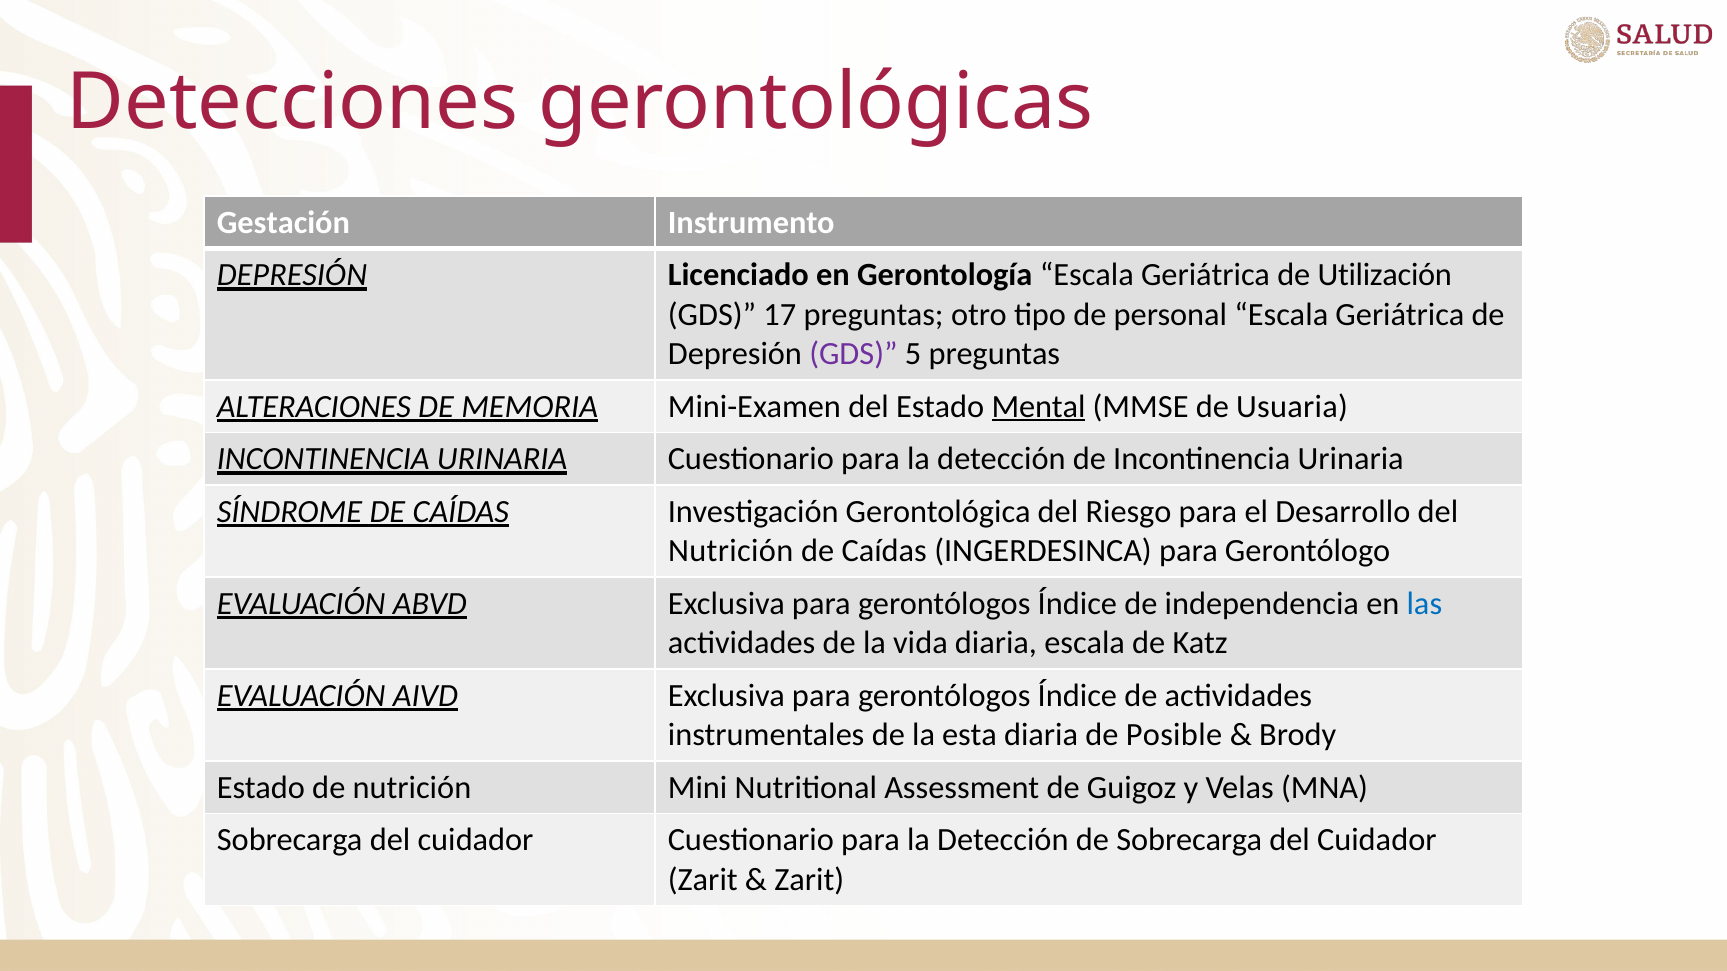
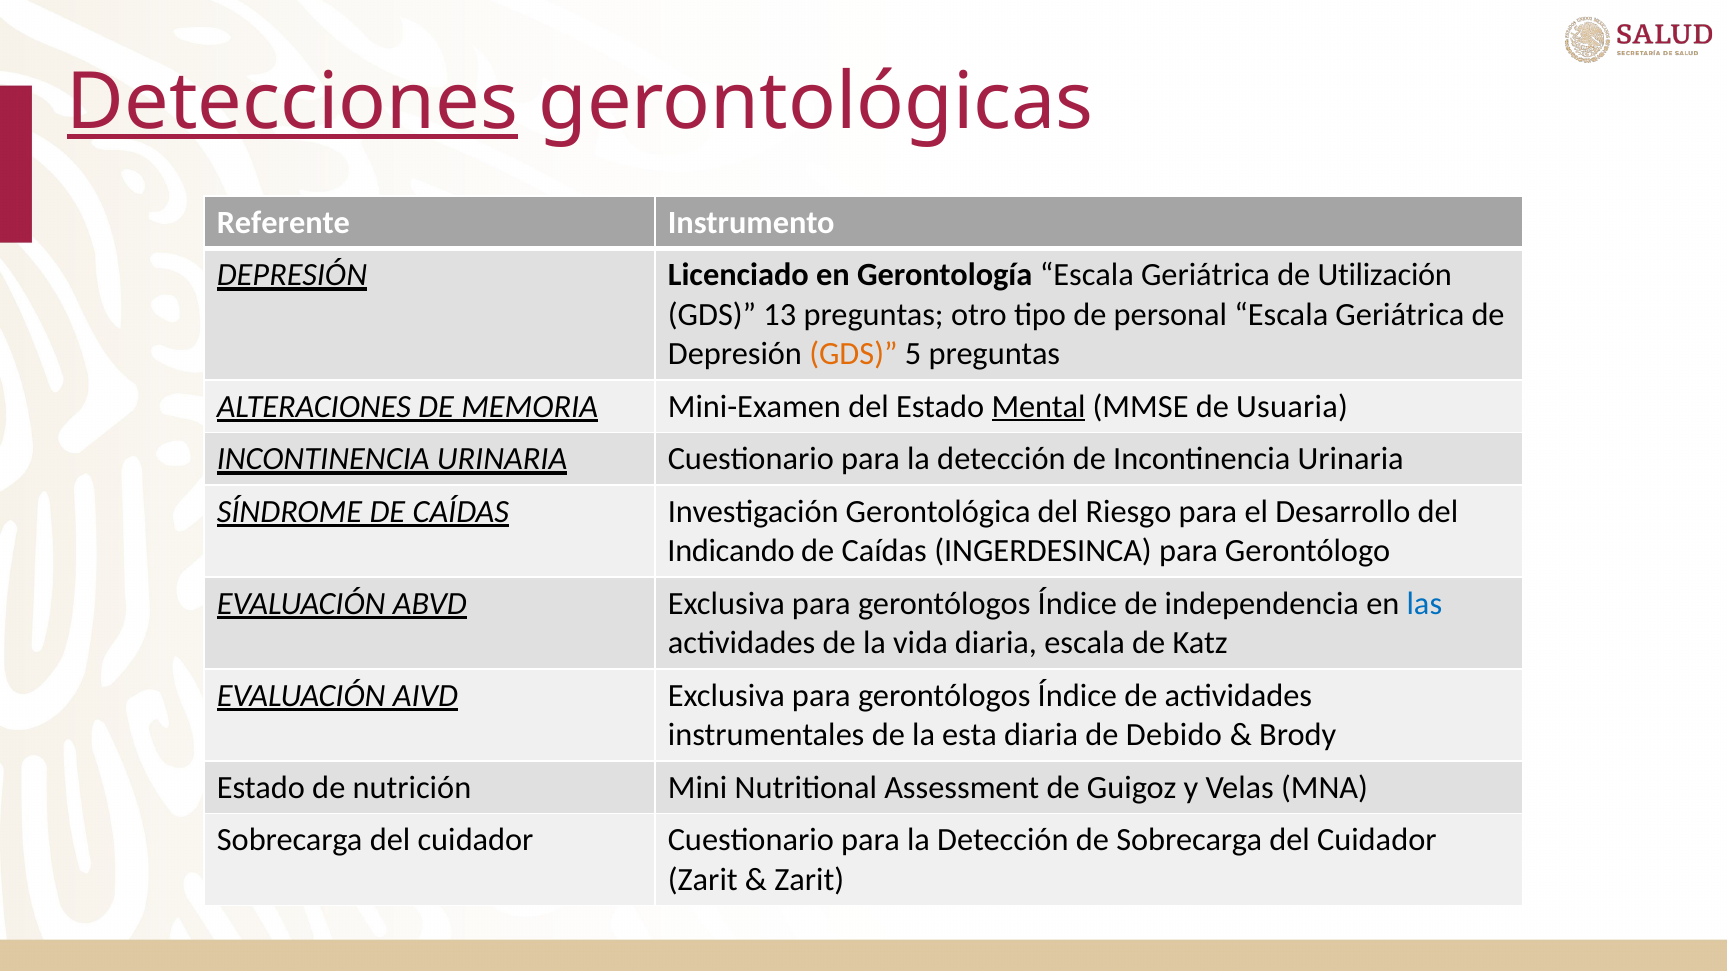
Detecciones underline: none -> present (292, 102)
Gestación: Gestación -> Referente (283, 223)
17: 17 -> 13 (780, 315)
GDS colour: purple -> orange (853, 354)
Nutrición: Nutrición -> Indicando (731, 551)
Posible: Posible -> Debido (1174, 735)
